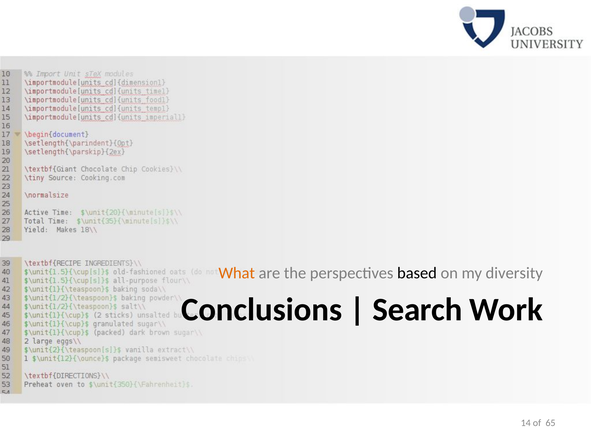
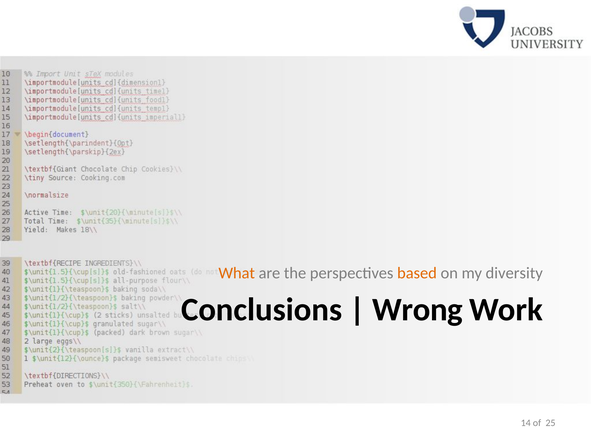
based colour: black -> orange (417, 273)
Search: Search -> Wrong (417, 310)
65: 65 -> 25 (551, 423)
